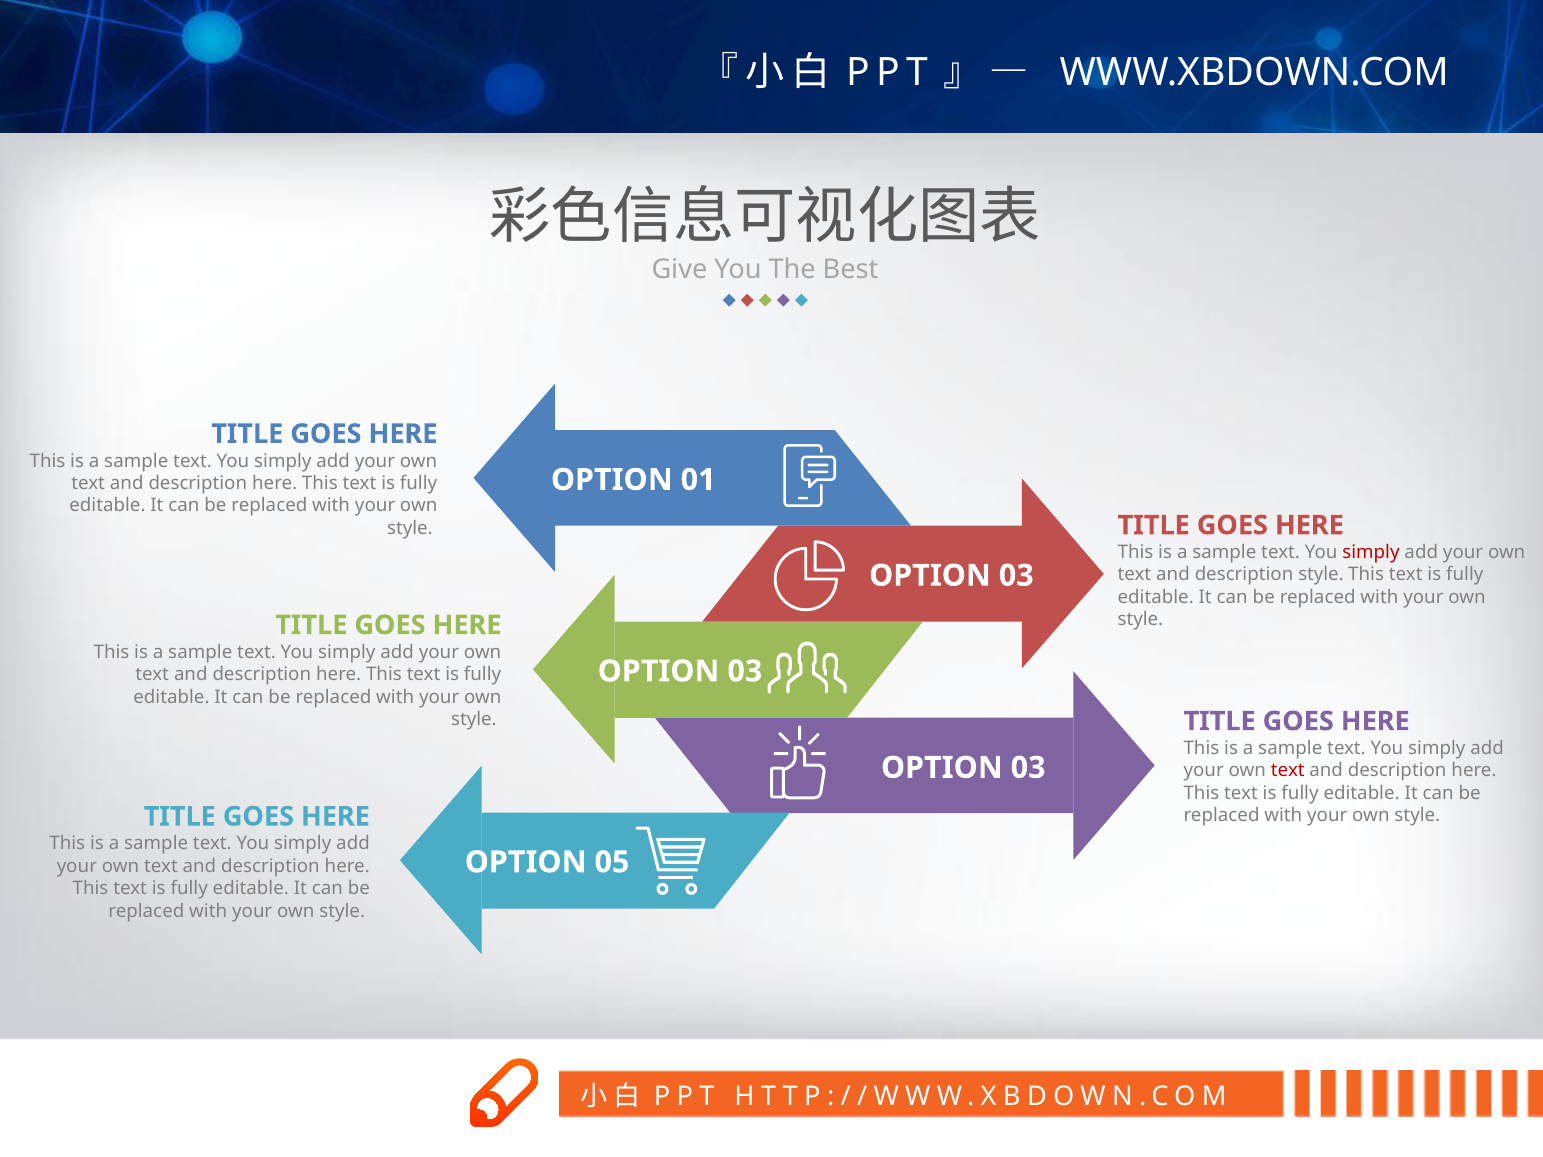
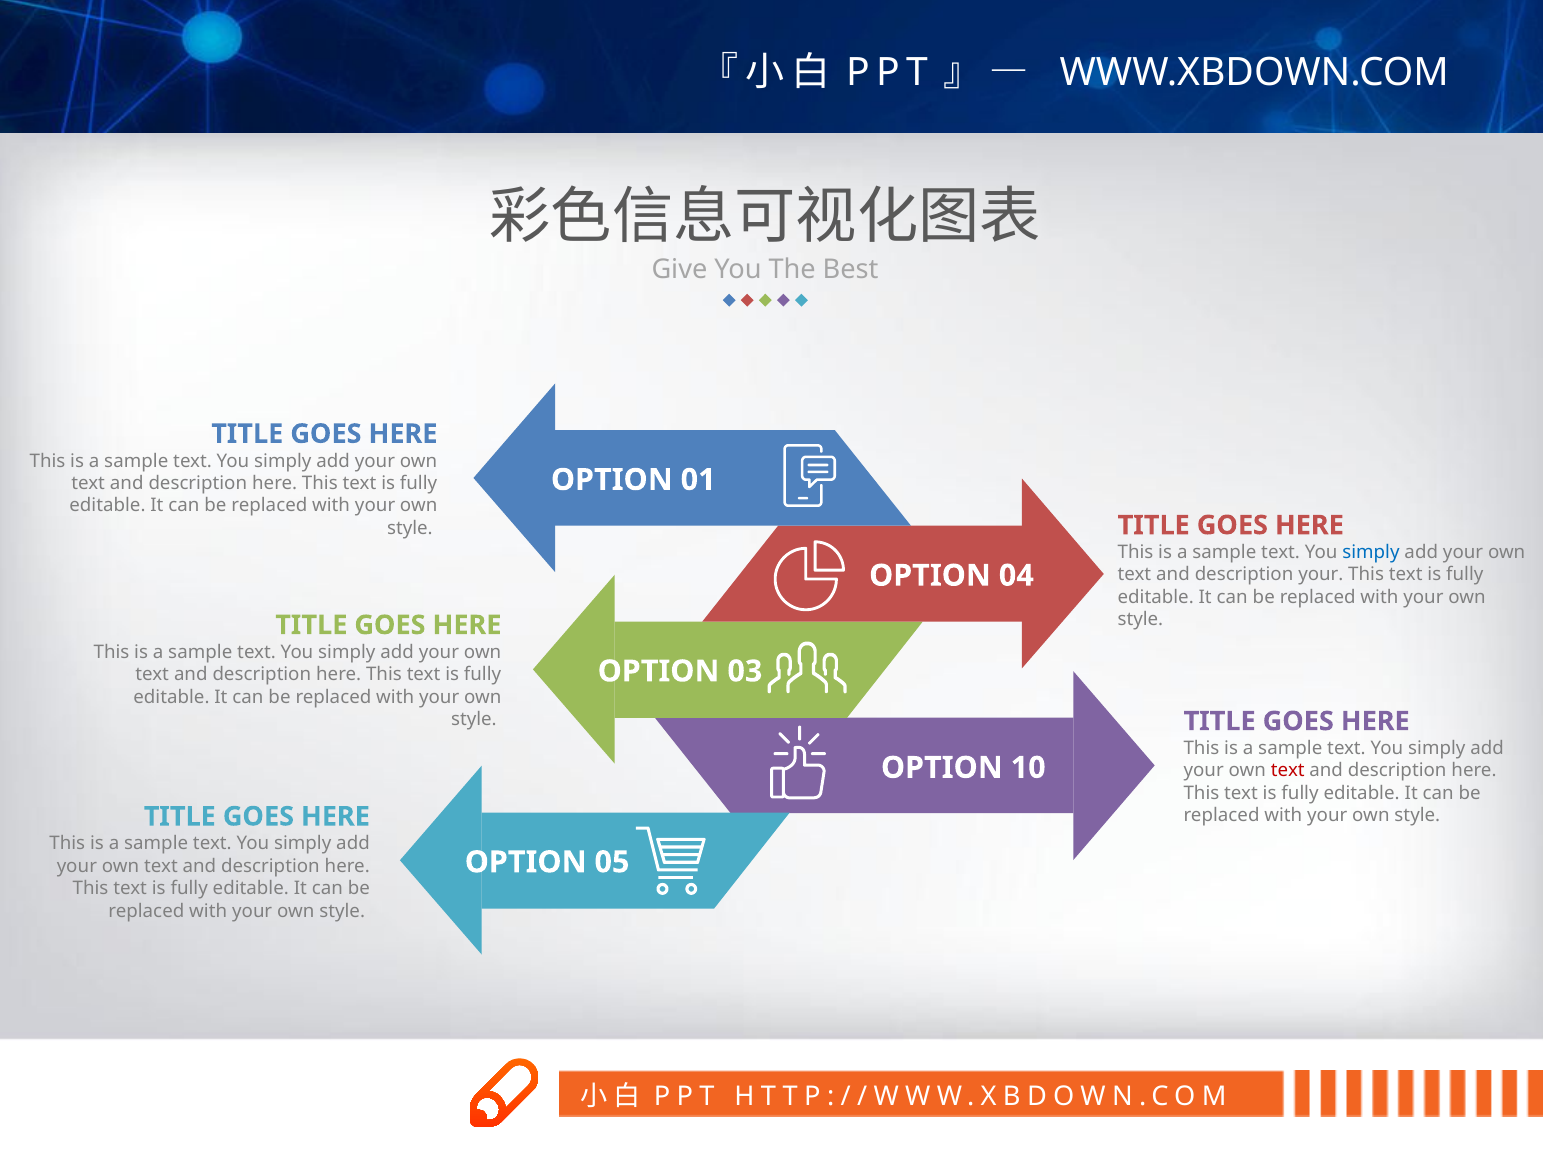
simply colour: red -> blue (1371, 552)
description style: style -> your (1321, 575)
03: 03 -> 04 (1016, 576)
03: 03 -> 10 (1028, 768)
